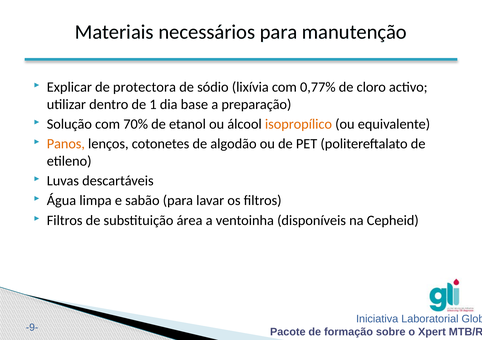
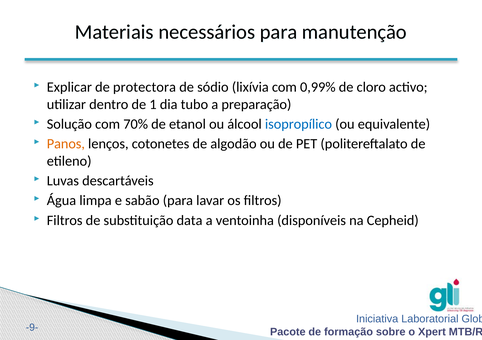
0,77%: 0,77% -> 0,99% (318, 87)
base: base -> tubo (194, 104)
isopropílico colour: orange -> blue (298, 124)
área: área -> data (190, 220)
